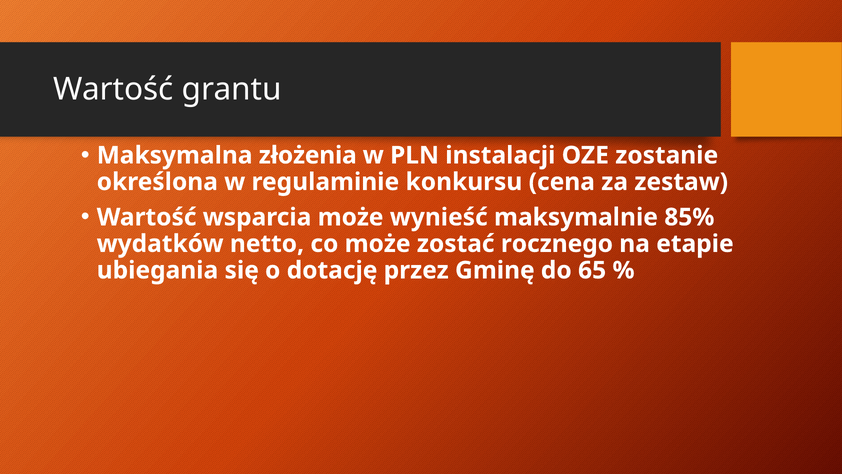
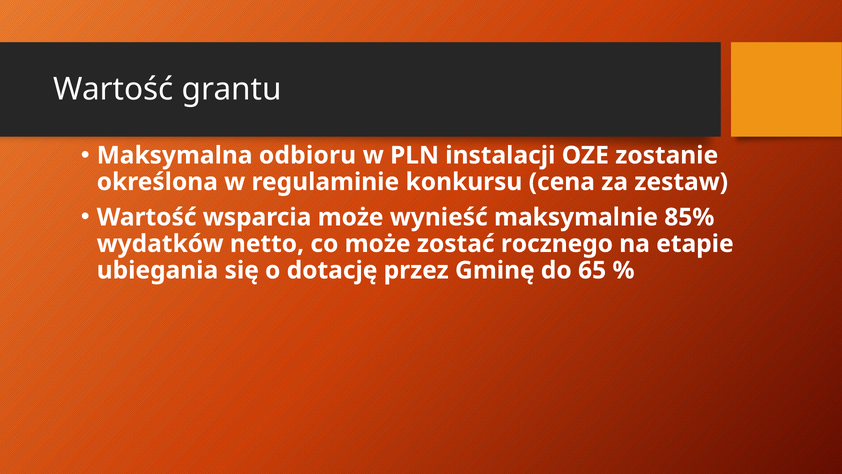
złożenia: złożenia -> odbioru (308, 155)
